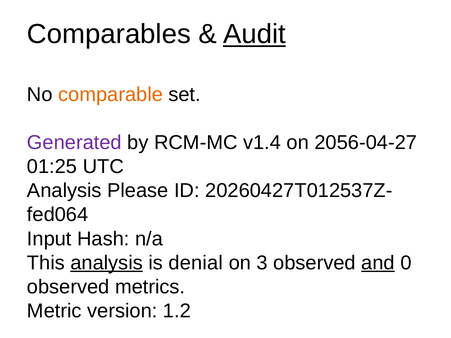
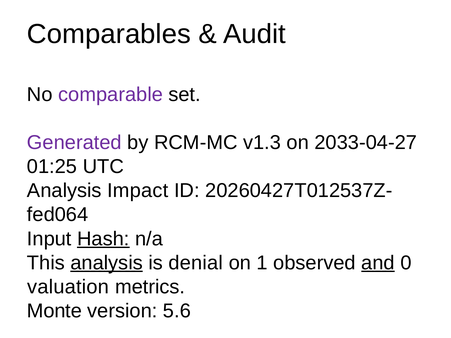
Audit underline: present -> none (254, 34)
comparable colour: orange -> purple (111, 95)
v1.4: v1.4 -> v1.3 (262, 143)
2056-04-27: 2056-04-27 -> 2033-04-27 (366, 143)
Please: Please -> Impact (138, 191)
Hash underline: none -> present (103, 239)
3: 3 -> 1 (262, 263)
observed: observed -> valuation (68, 287)
Metric: Metric -> Monte (54, 311)
1.2: 1.2 -> 5.6 (177, 311)
